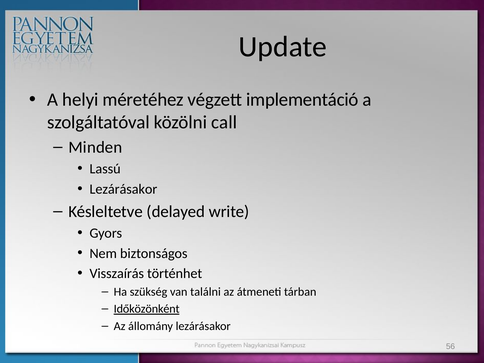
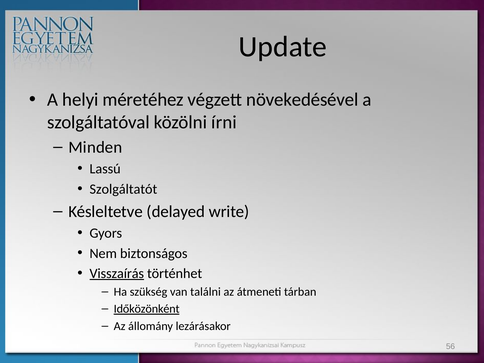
implementáció: implementáció -> növekedésével (302, 100)
call: call -> írni (224, 122)
Lezárásakor: Lezárásakor -> Szolgáltatót (123, 189)
Visszaírás underline: none -> present (117, 274)
